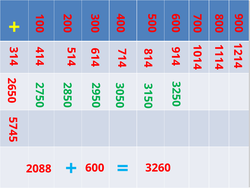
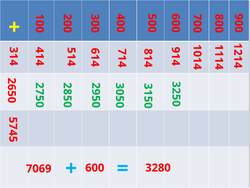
2088: 2088 -> 7069 (39, 168)
3260: 3260 -> 3280 (158, 167)
